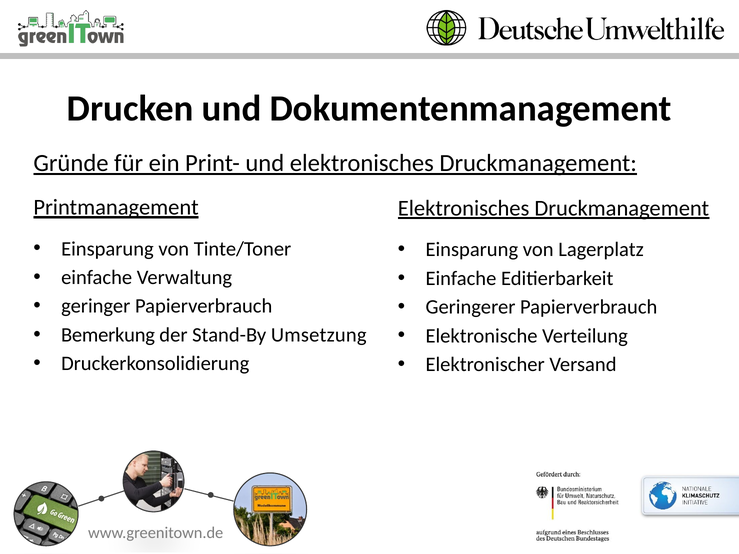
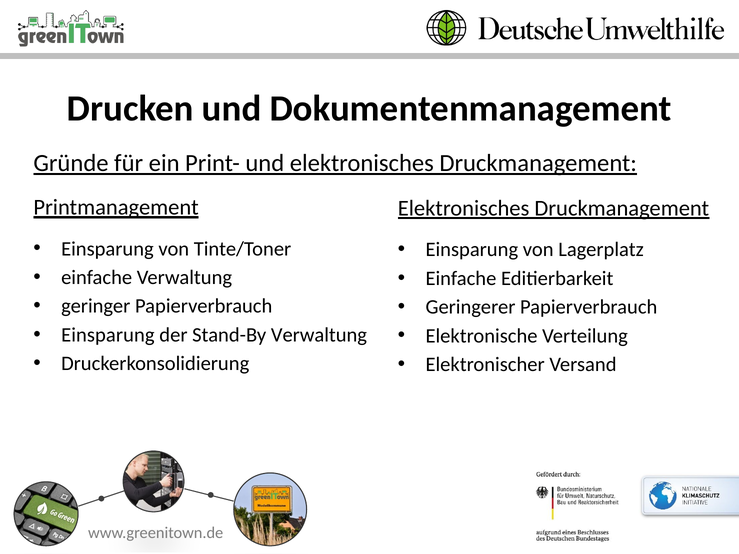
Bemerkung: Bemerkung -> Einsparung (108, 335)
Stand-By Umsetzung: Umsetzung -> Verwaltung (319, 335)
